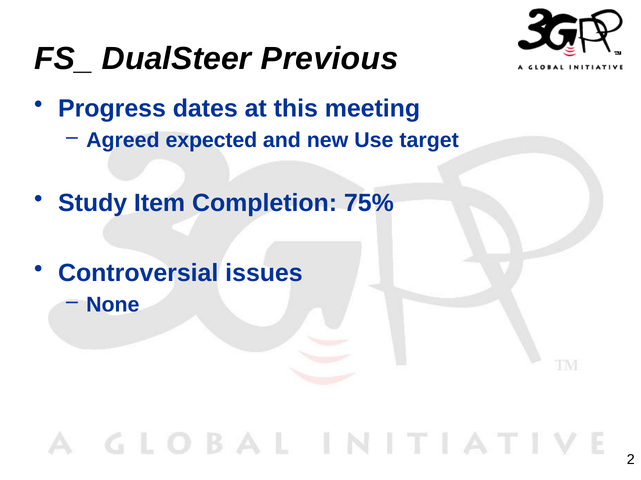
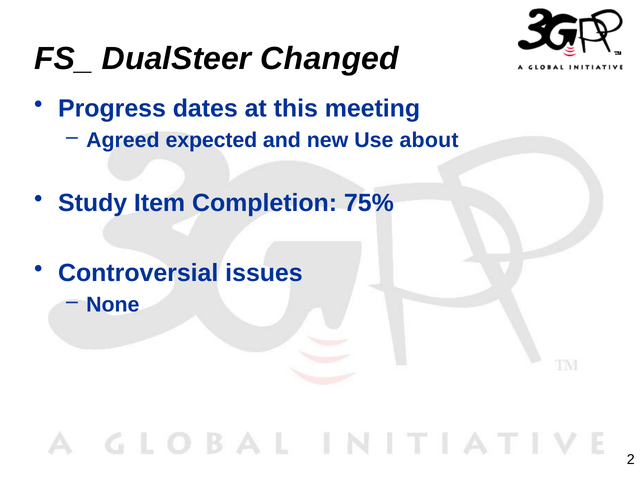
Previous: Previous -> Changed (330, 59)
target: target -> about (429, 141)
